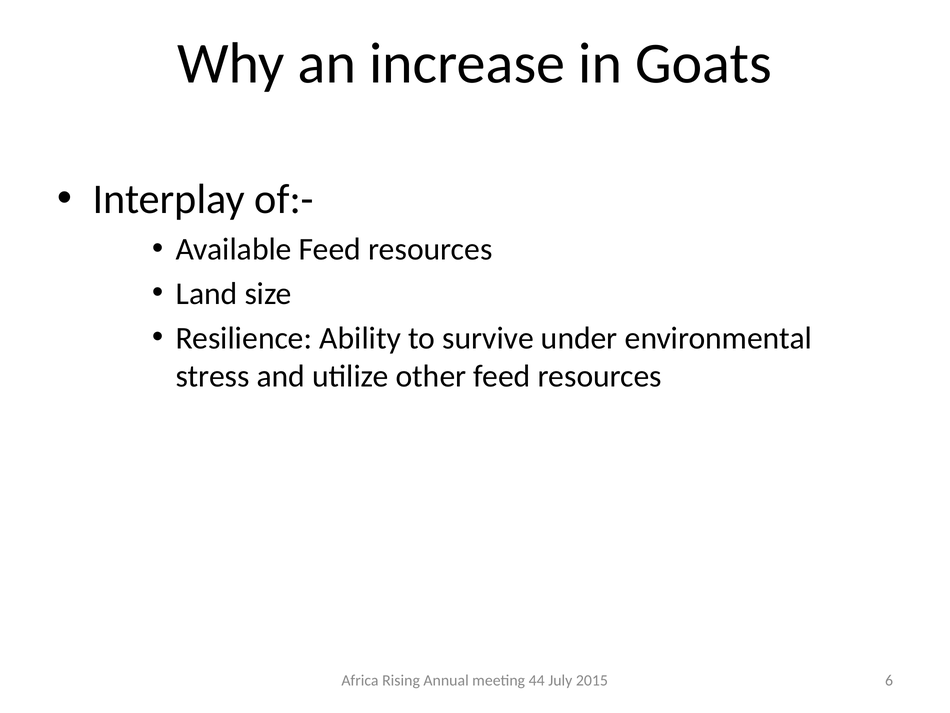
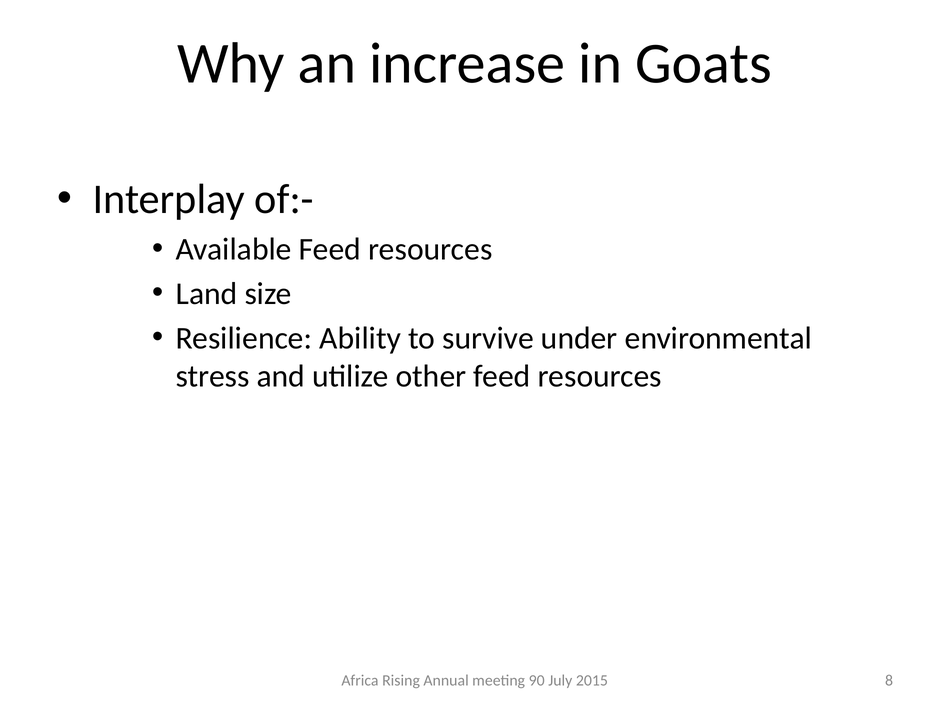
44: 44 -> 90 (537, 680)
6: 6 -> 8 (889, 680)
